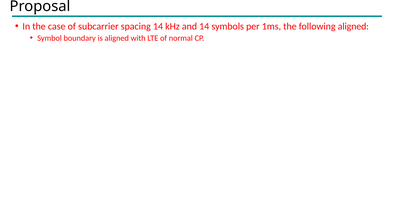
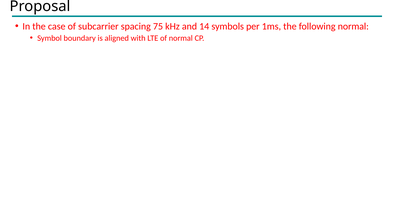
spacing 14: 14 -> 75 (158, 26)
following aligned: aligned -> normal (353, 26)
